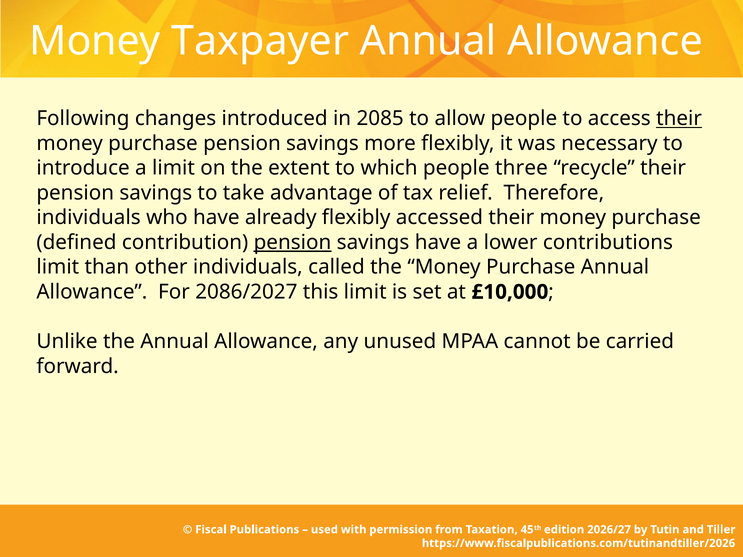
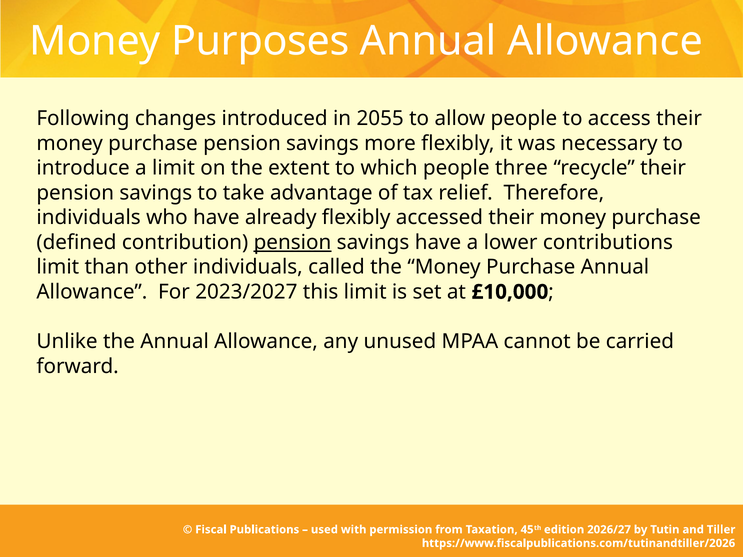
Taxpayer: Taxpayer -> Purposes (260, 41)
2085: 2085 -> 2055 (380, 119)
their underline: present -> none (679, 119)
2086/2027: 2086/2027 -> 2023/2027 (246, 292)
